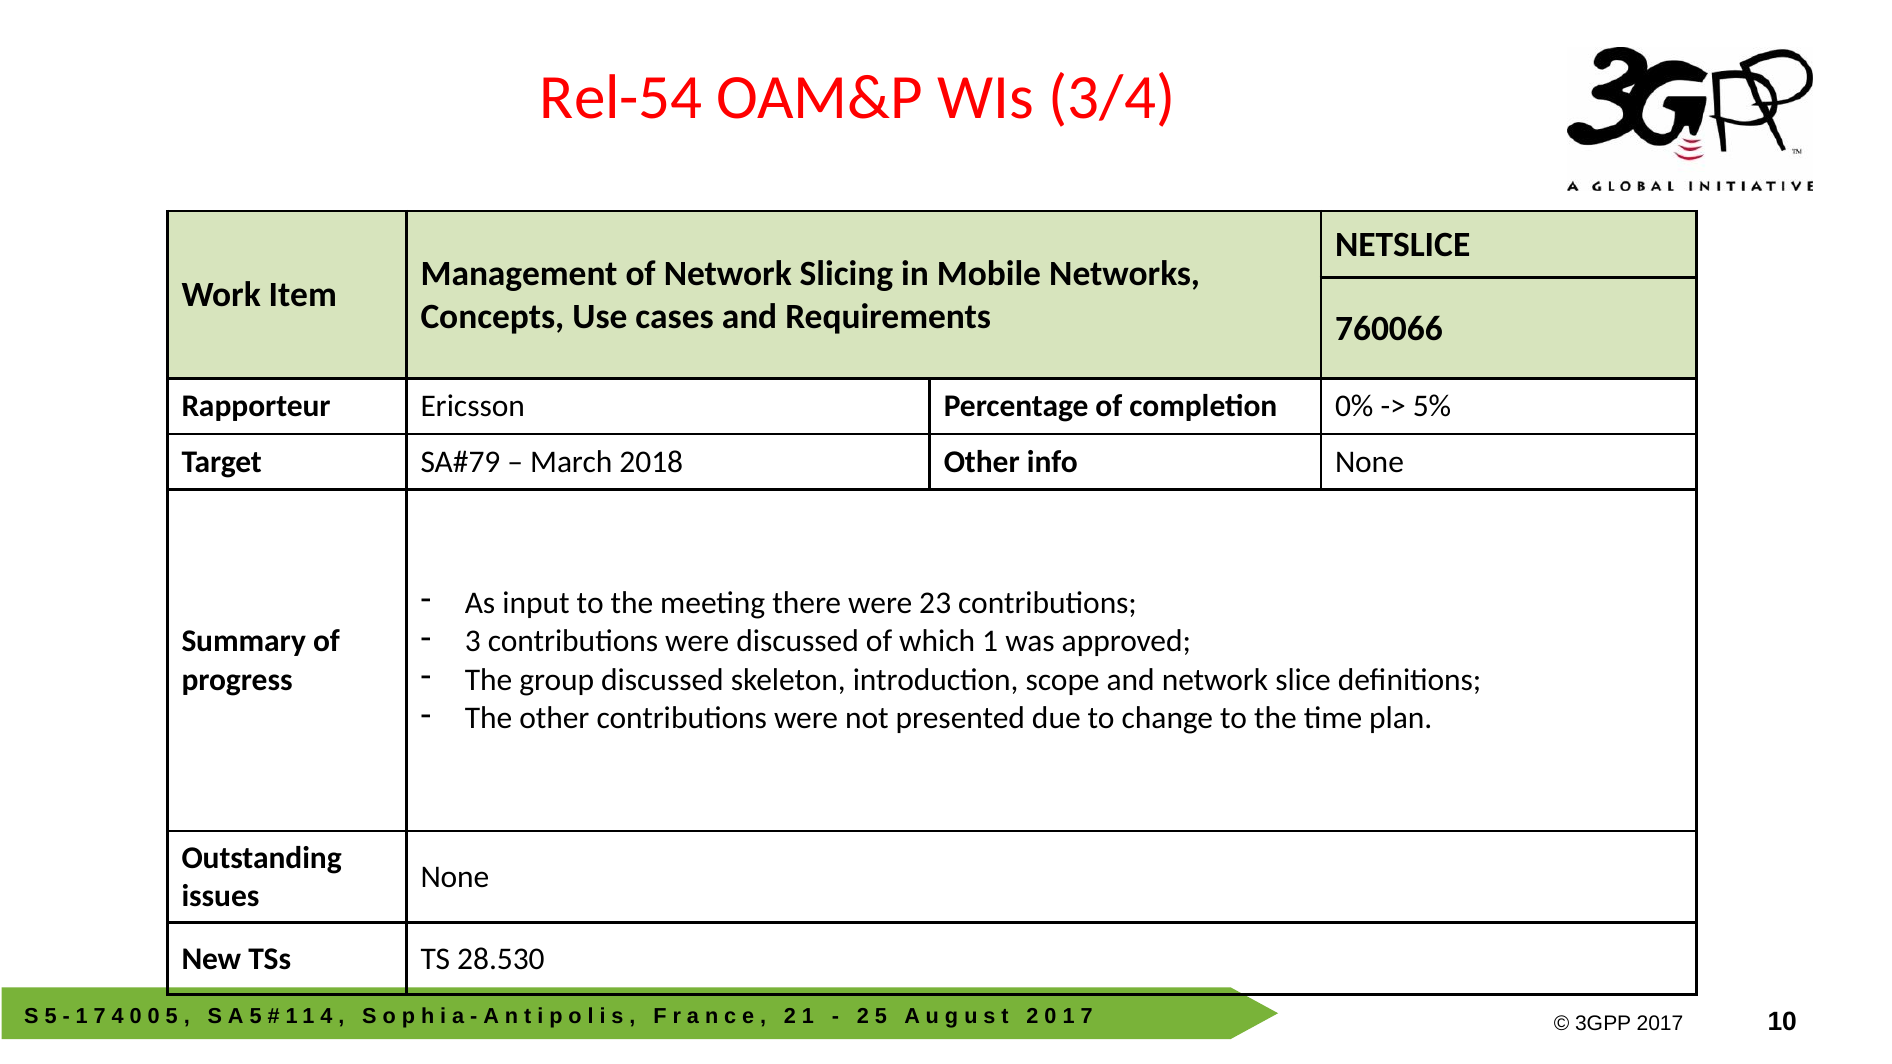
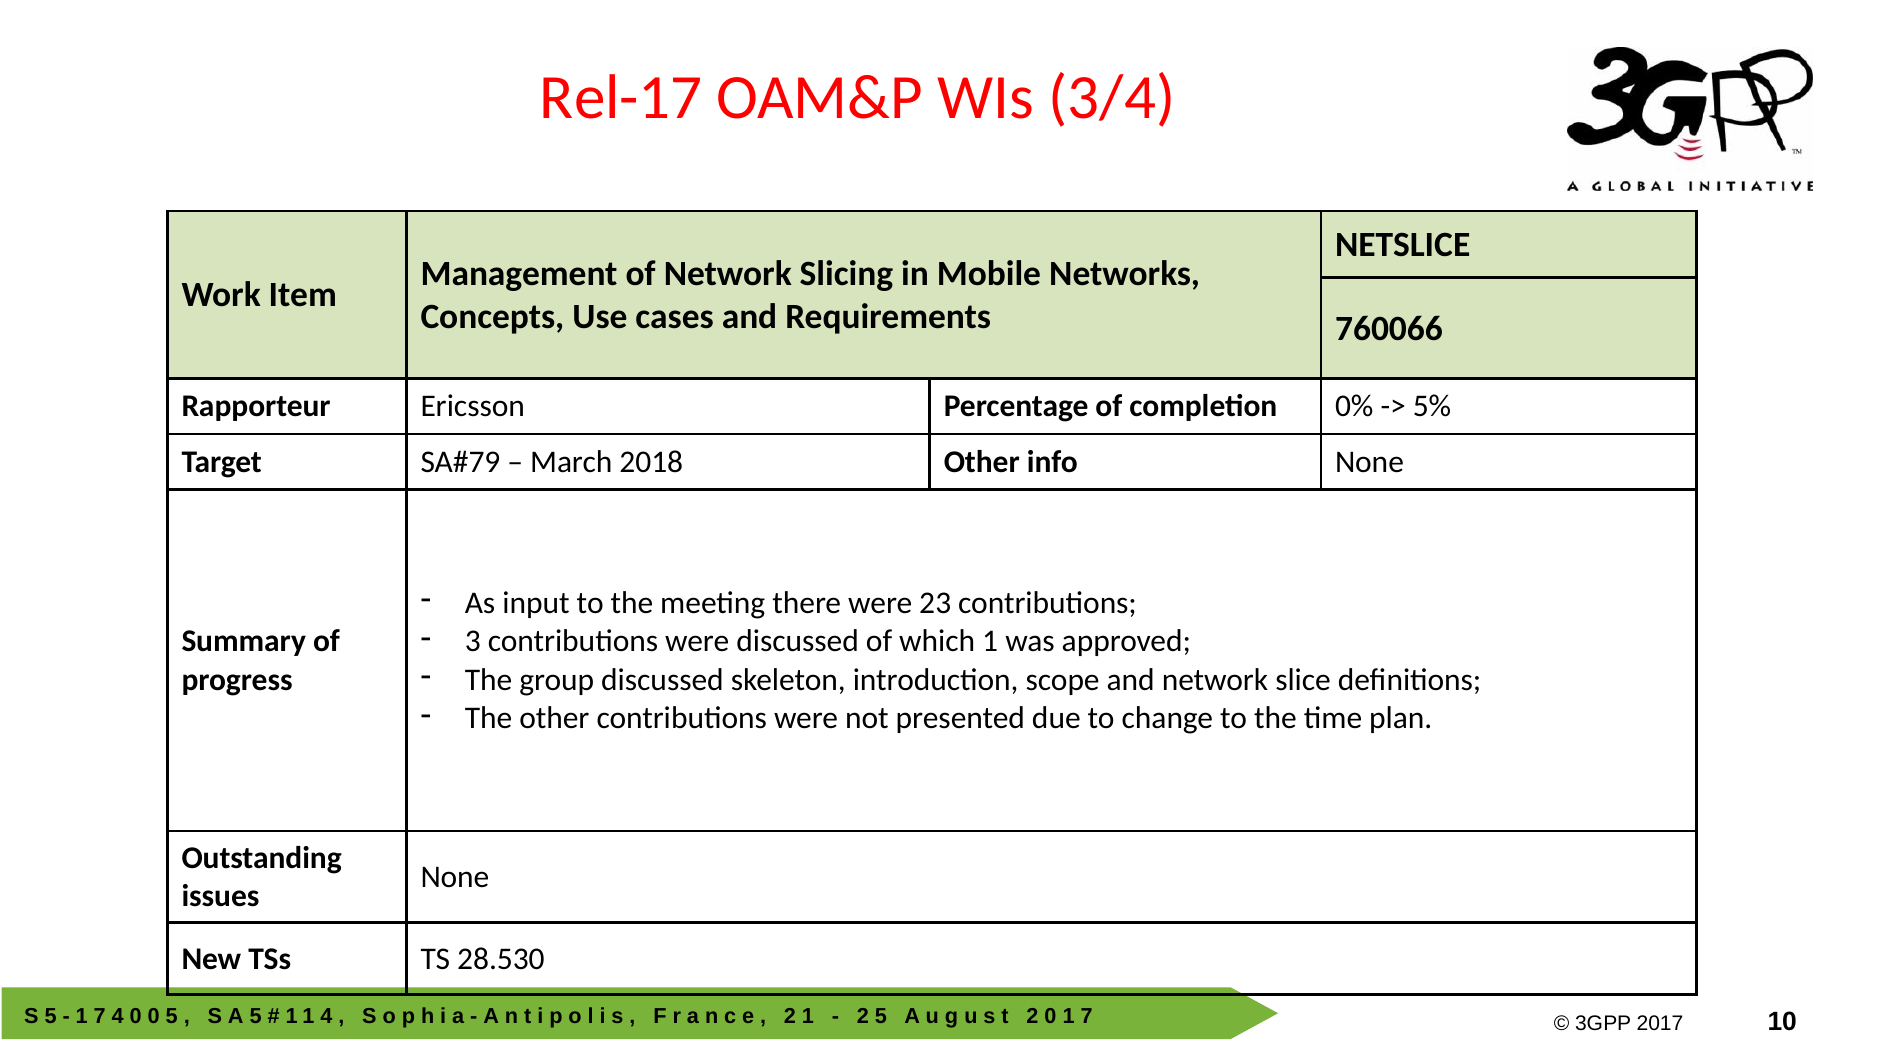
Rel-54: Rel-54 -> Rel-17 (621, 98)
